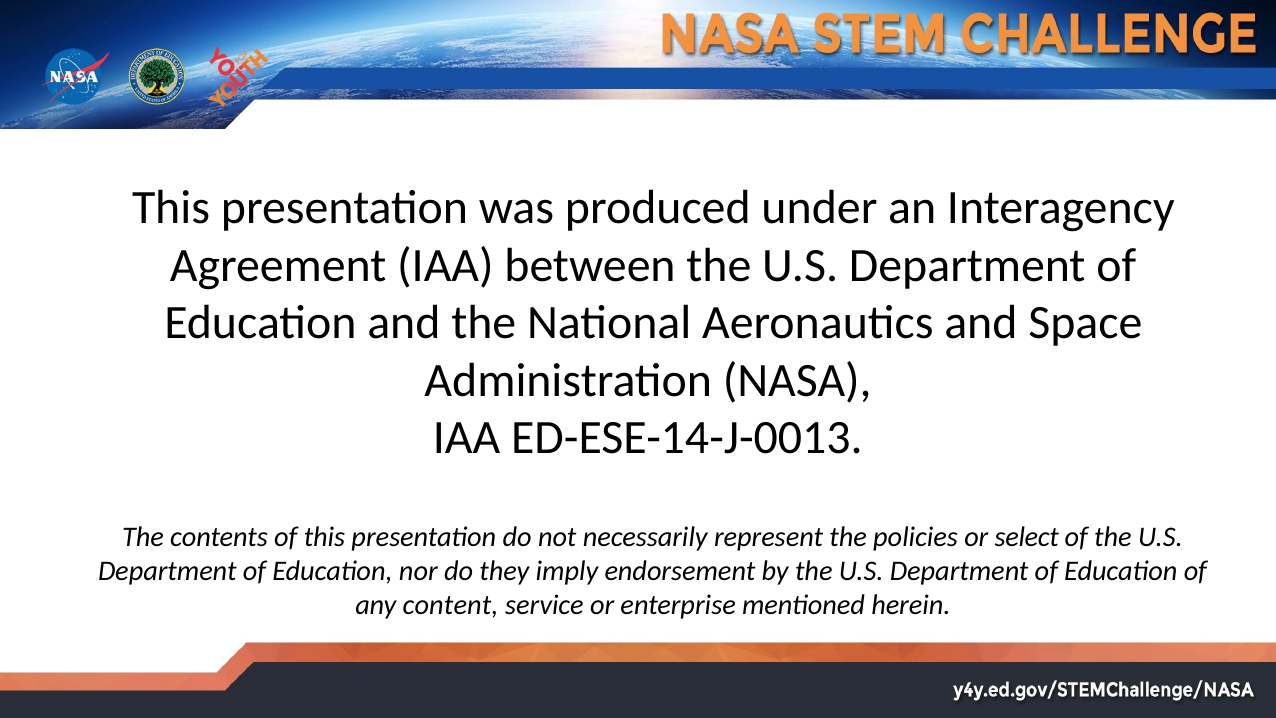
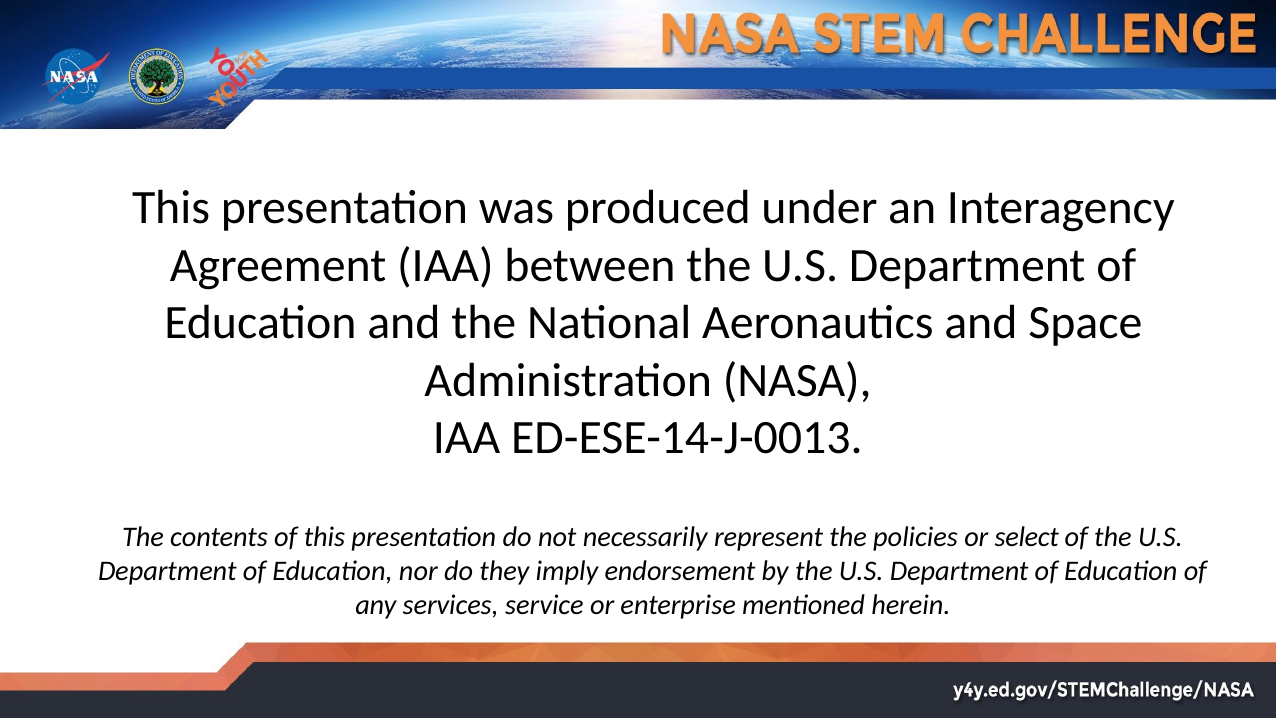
content: content -> services (451, 605)
